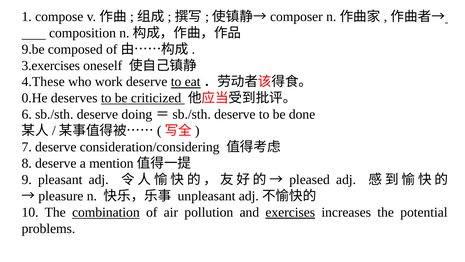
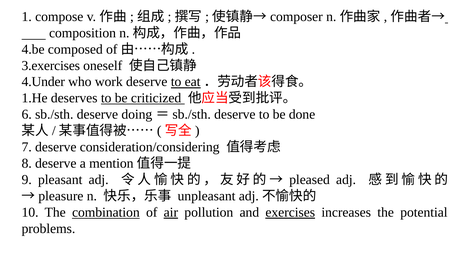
9.be: 9.be -> 4.be (33, 49)
4.These: 4.These -> 4.Under (43, 82)
0.He: 0.He -> 1.He (35, 98)
air underline: none -> present (171, 212)
